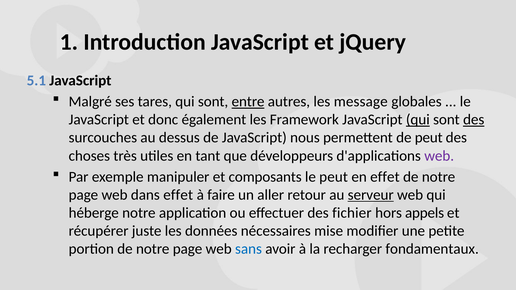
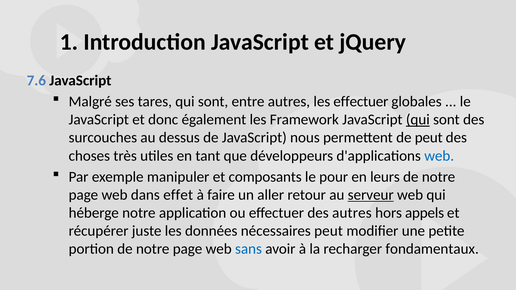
5.1: 5.1 -> 7.6 (36, 81)
entre underline: present -> none (248, 102)
les message: message -> effectuer (361, 102)
des underline: present -> none (474, 120)
web colour: purple -> blue (439, 156)
le peut: peut -> pour (334, 177)
en effet: effet -> leurs (385, 177)
des fichier: fichier -> autres (352, 213)
nécessaires mise: mise -> peut (329, 231)
